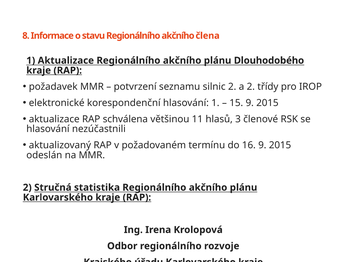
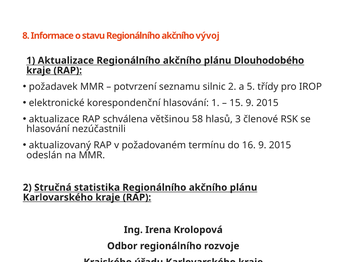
člena: člena -> vývoj (208, 36)
a 2: 2 -> 5 (251, 87)
11: 11 -> 58 (197, 119)
